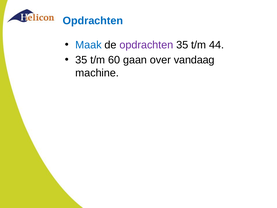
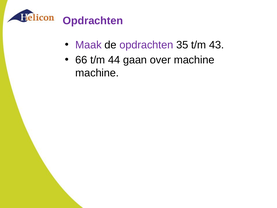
Opdrachten colour: blue -> purple (93, 21)
Maak colour: blue -> purple (88, 45)
44: 44 -> 43 (217, 45)
35: 35 -> 66 (81, 60)
60: 60 -> 44 (114, 60)
over vandaag: vandaag -> machine (194, 60)
